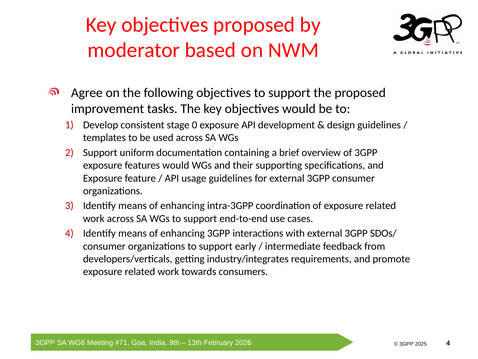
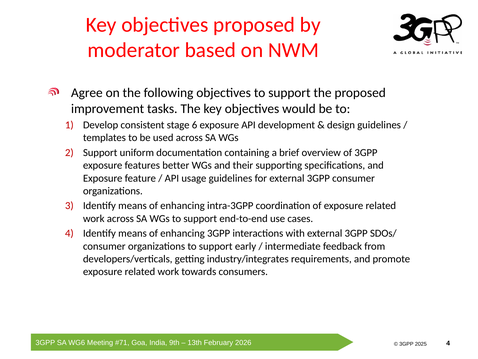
0: 0 -> 6 (195, 125)
features would: would -> better (176, 165)
